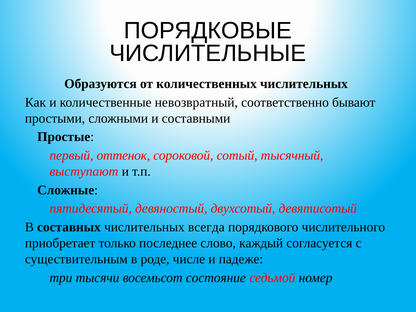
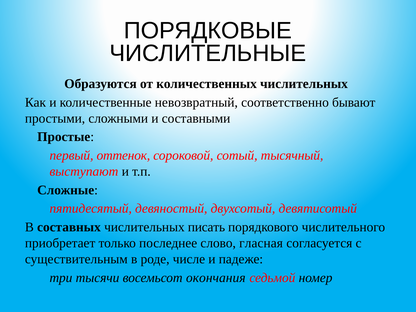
всегда: всегда -> писать (206, 227)
каждый: каждый -> гласная (261, 243)
состояние: состояние -> окончания (216, 278)
